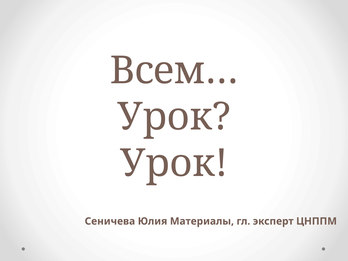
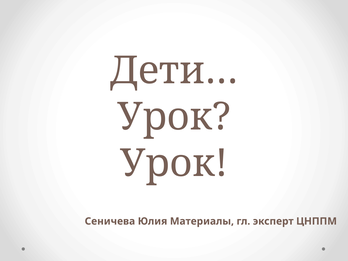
Всем…: Всем… -> Дети… (174, 71)
